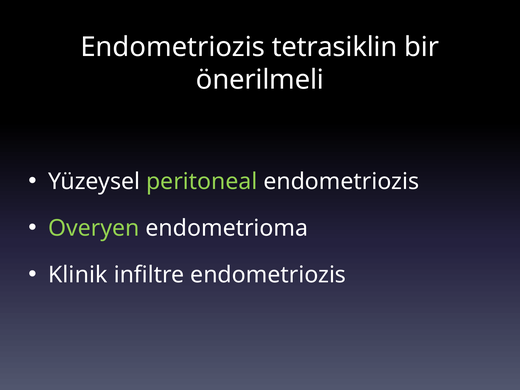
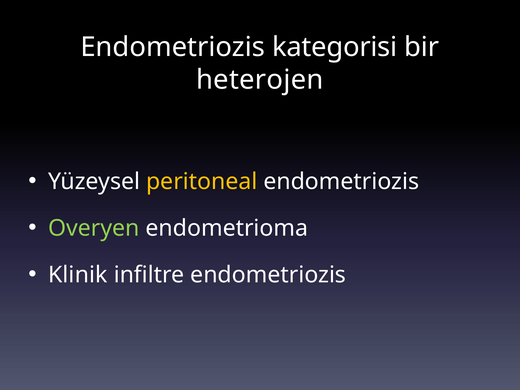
tetrasiklin: tetrasiklin -> kategorisi (335, 47)
önerilmeli: önerilmeli -> heterojen (260, 80)
peritoneal colour: light green -> yellow (202, 182)
